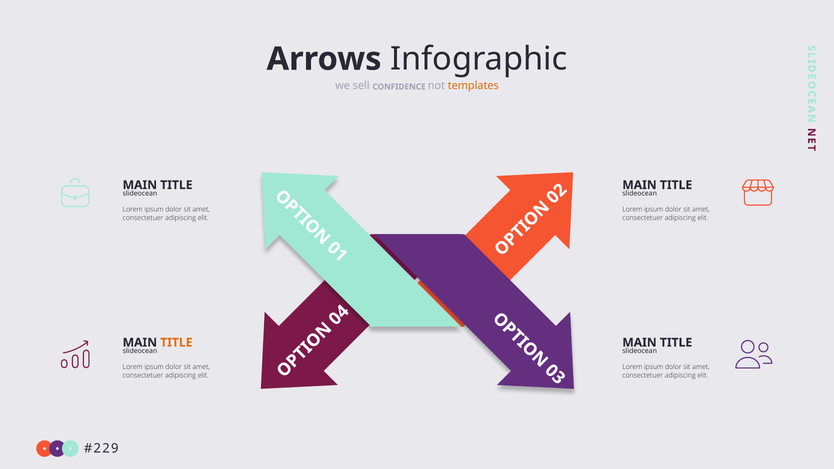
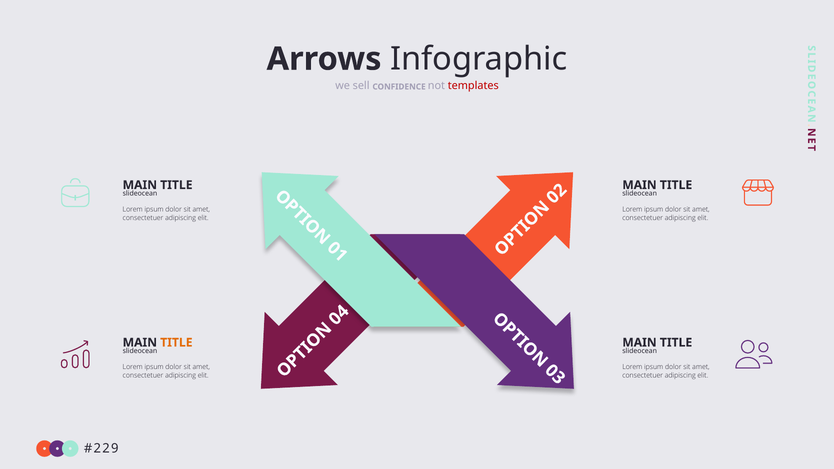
templates colour: orange -> red (473, 86)
